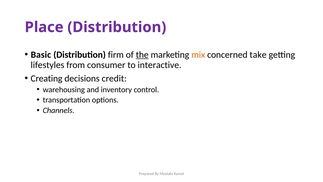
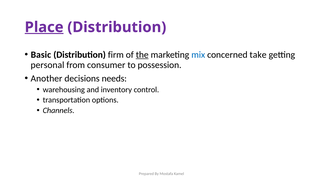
Place underline: none -> present (44, 27)
mix colour: orange -> blue (198, 55)
lifestyles: lifestyles -> personal (47, 65)
interactive: interactive -> possession (160, 65)
Creating: Creating -> Another (46, 78)
credit: credit -> needs (114, 78)
